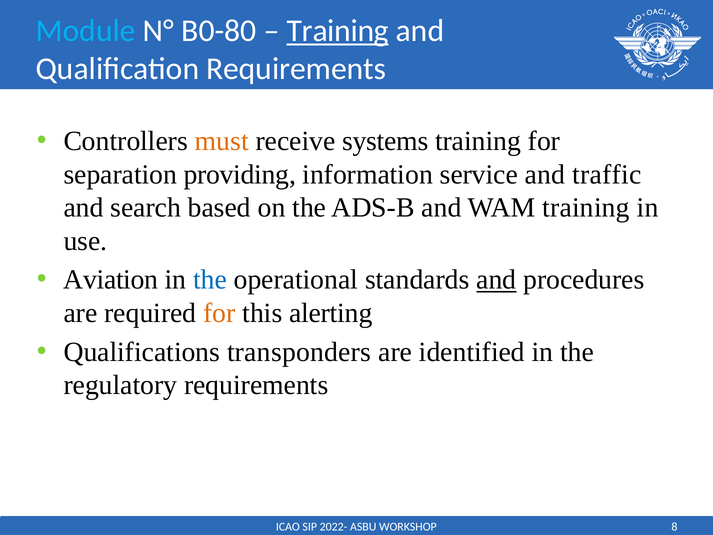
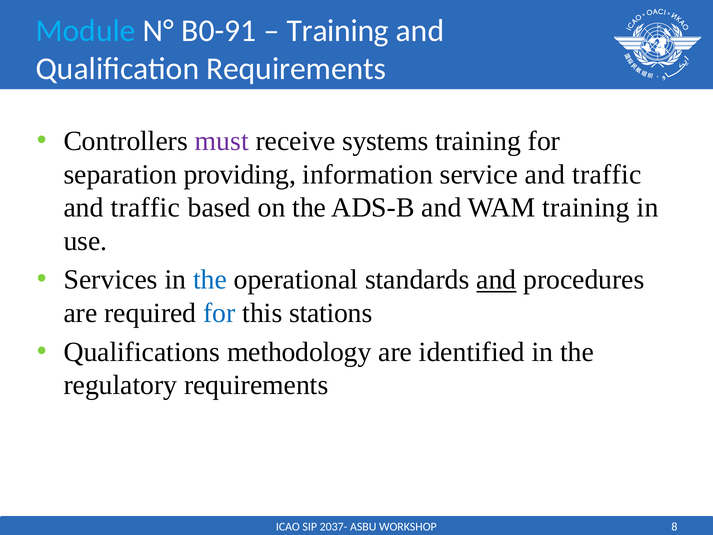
B0-80: B0-80 -> B0-91 (219, 31)
Training underline: present -> none (338, 31)
must colour: orange -> purple (222, 141)
search: search -> traffic (146, 208)
Aviation: Aviation -> Services (111, 280)
for colour: orange -> blue (219, 313)
alerting: alerting -> stations (331, 313)
transponders: transponders -> methodology (299, 352)
2022-: 2022- -> 2037- (334, 527)
